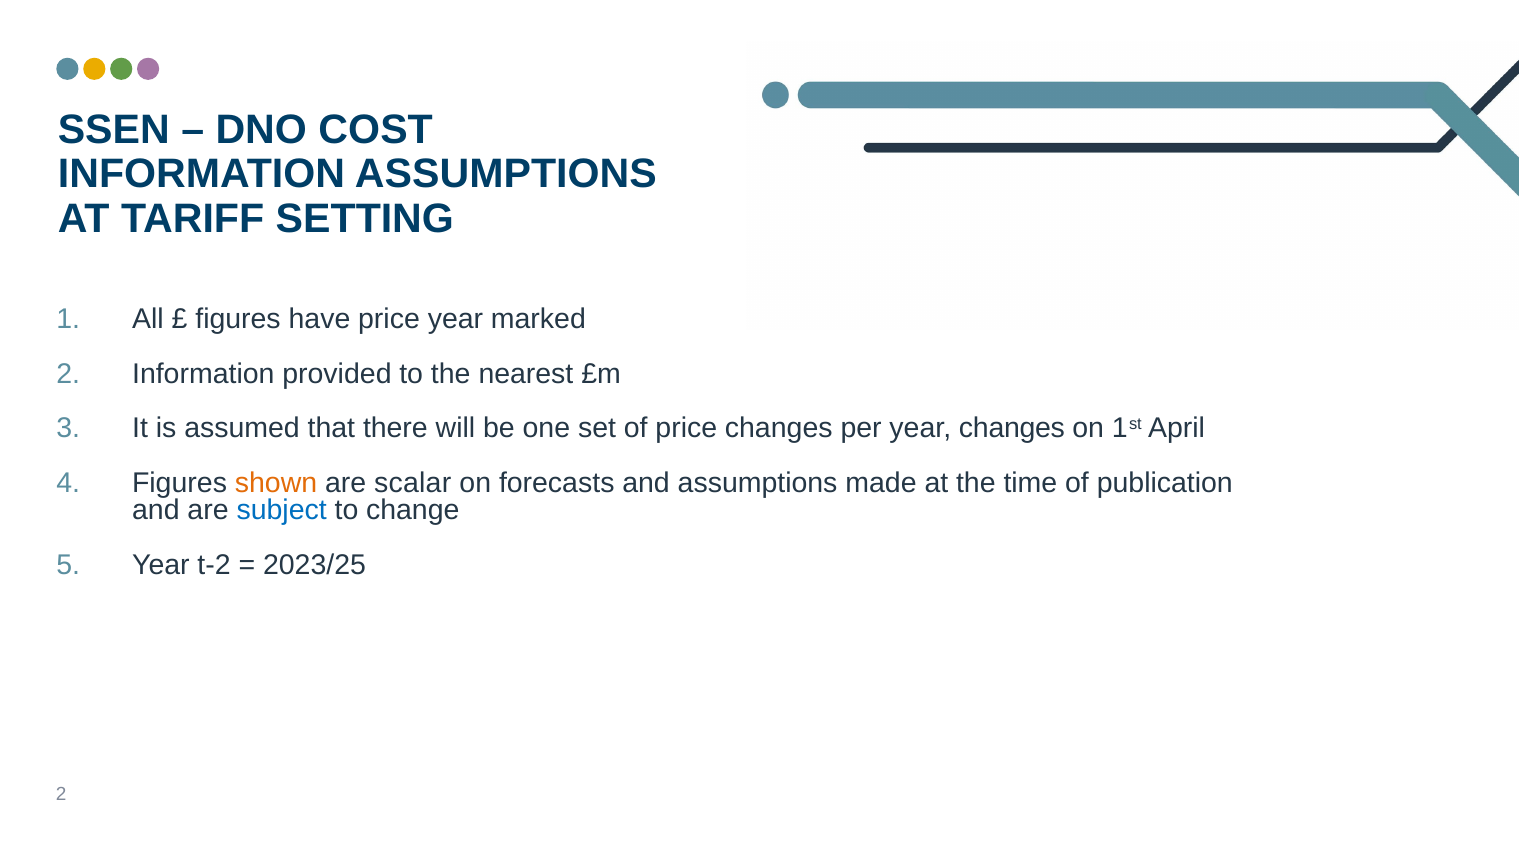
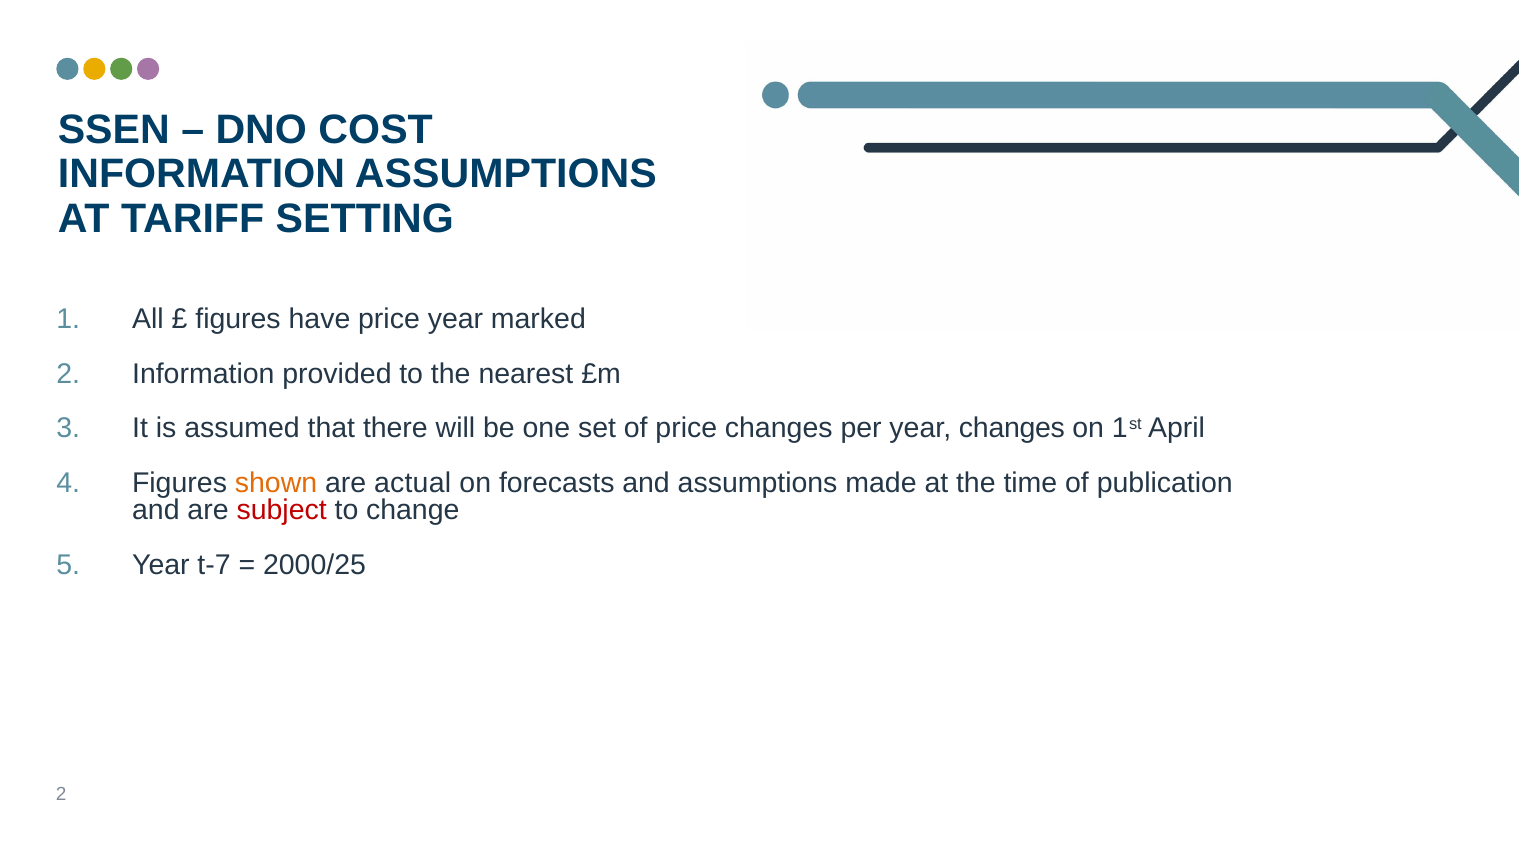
scalar: scalar -> actual (413, 483)
subject colour: blue -> red (282, 511)
t-2: t-2 -> t-7 (214, 565)
2023/25: 2023/25 -> 2000/25 (315, 565)
